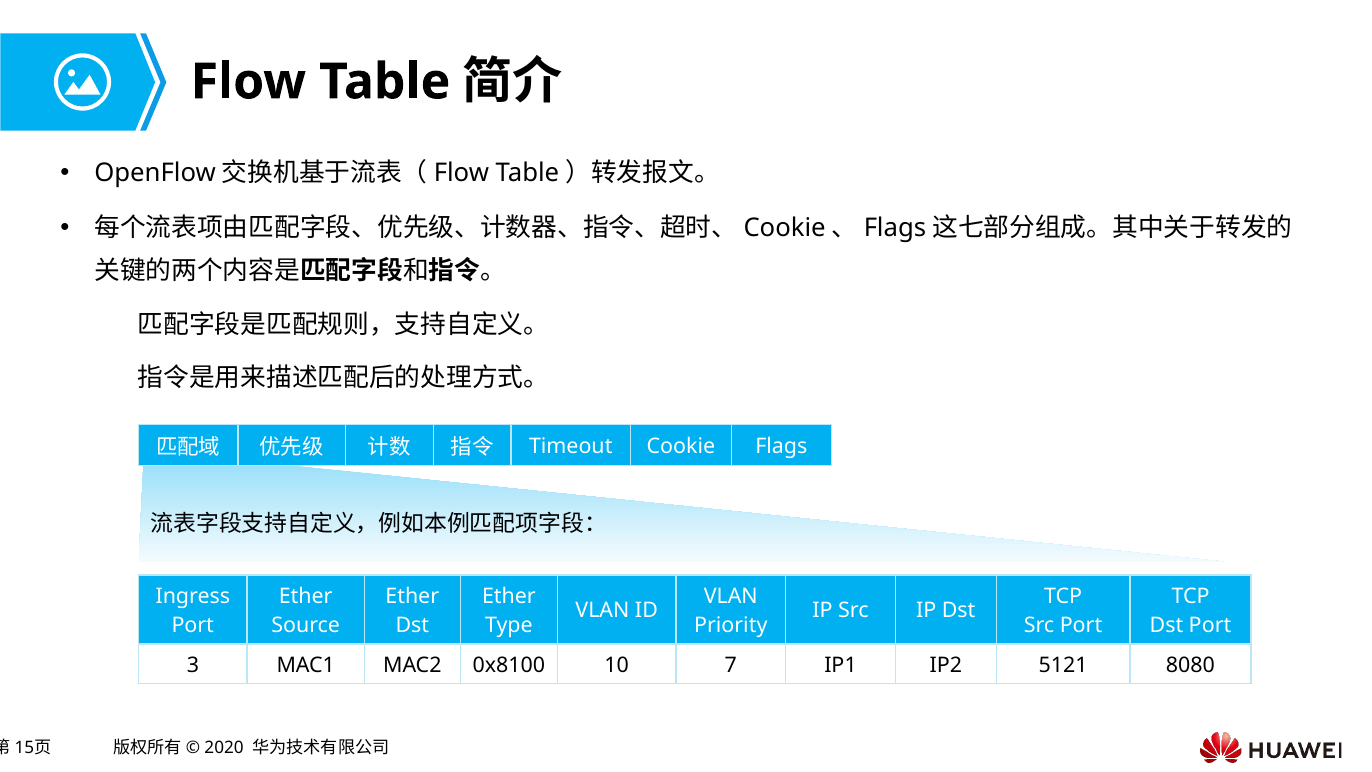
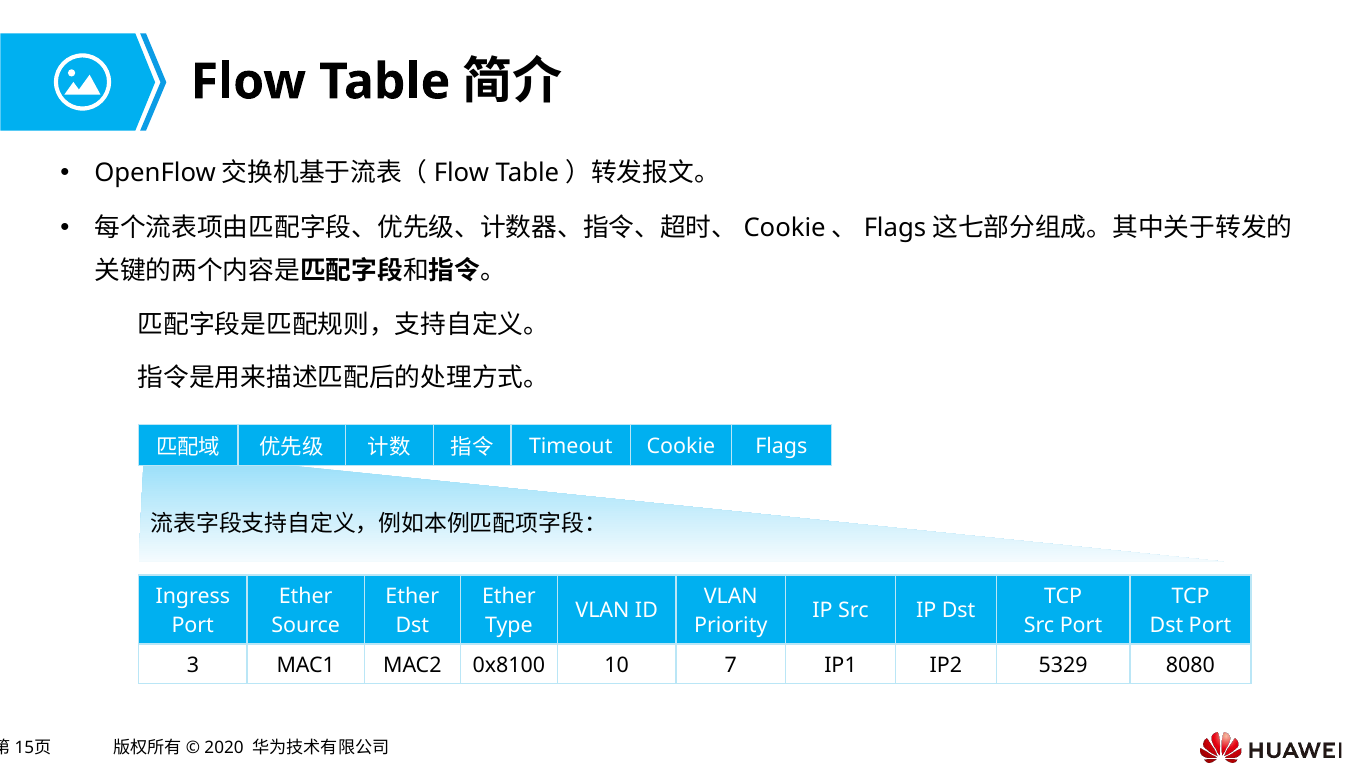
5121: 5121 -> 5329 (1063, 665)
